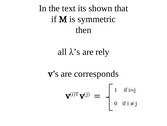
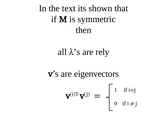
corresponds: corresponds -> eigenvectors (96, 73)
